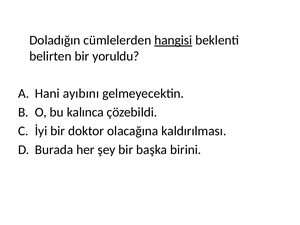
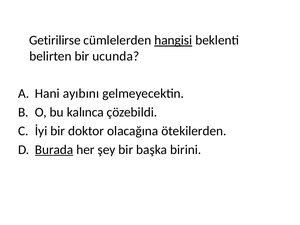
Doladığın: Doladığın -> Getirilirse (55, 40)
yoruldu: yoruldu -> ucunda (116, 56)
kaldırılması: kaldırılması -> ötekilerden (194, 131)
Burada underline: none -> present (54, 150)
